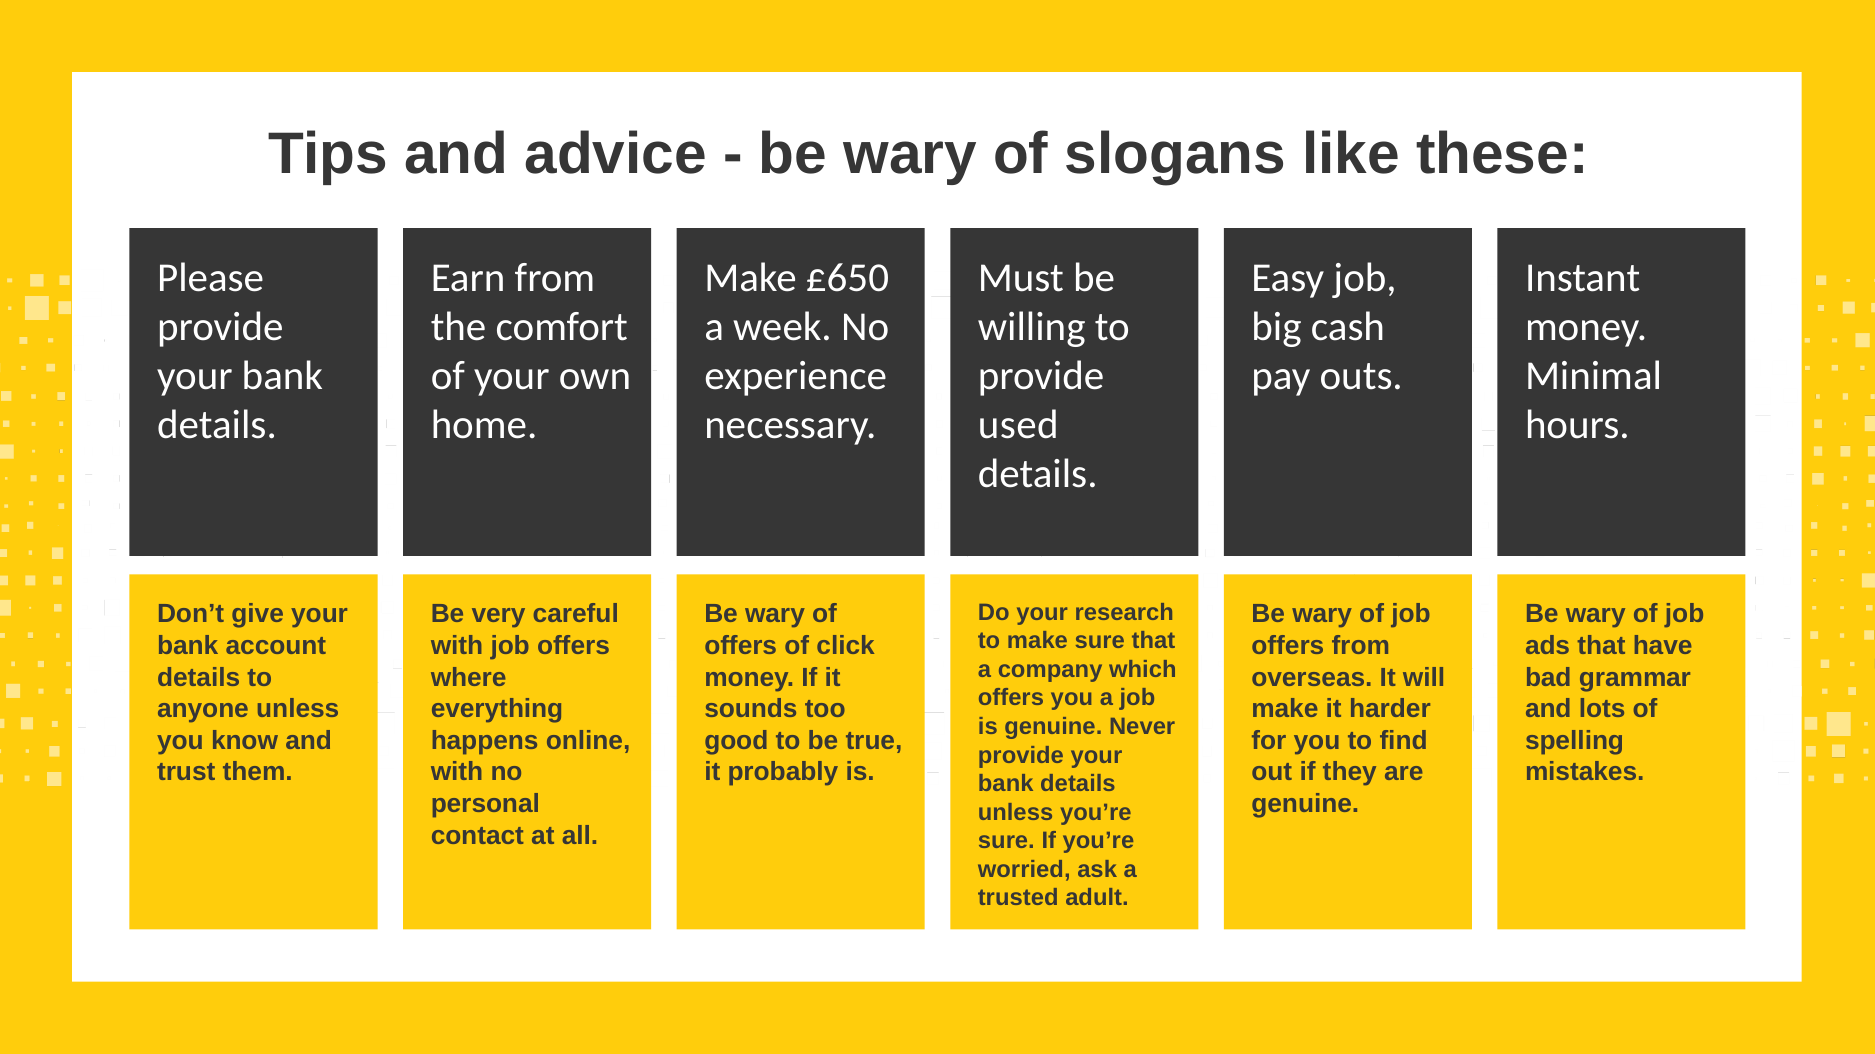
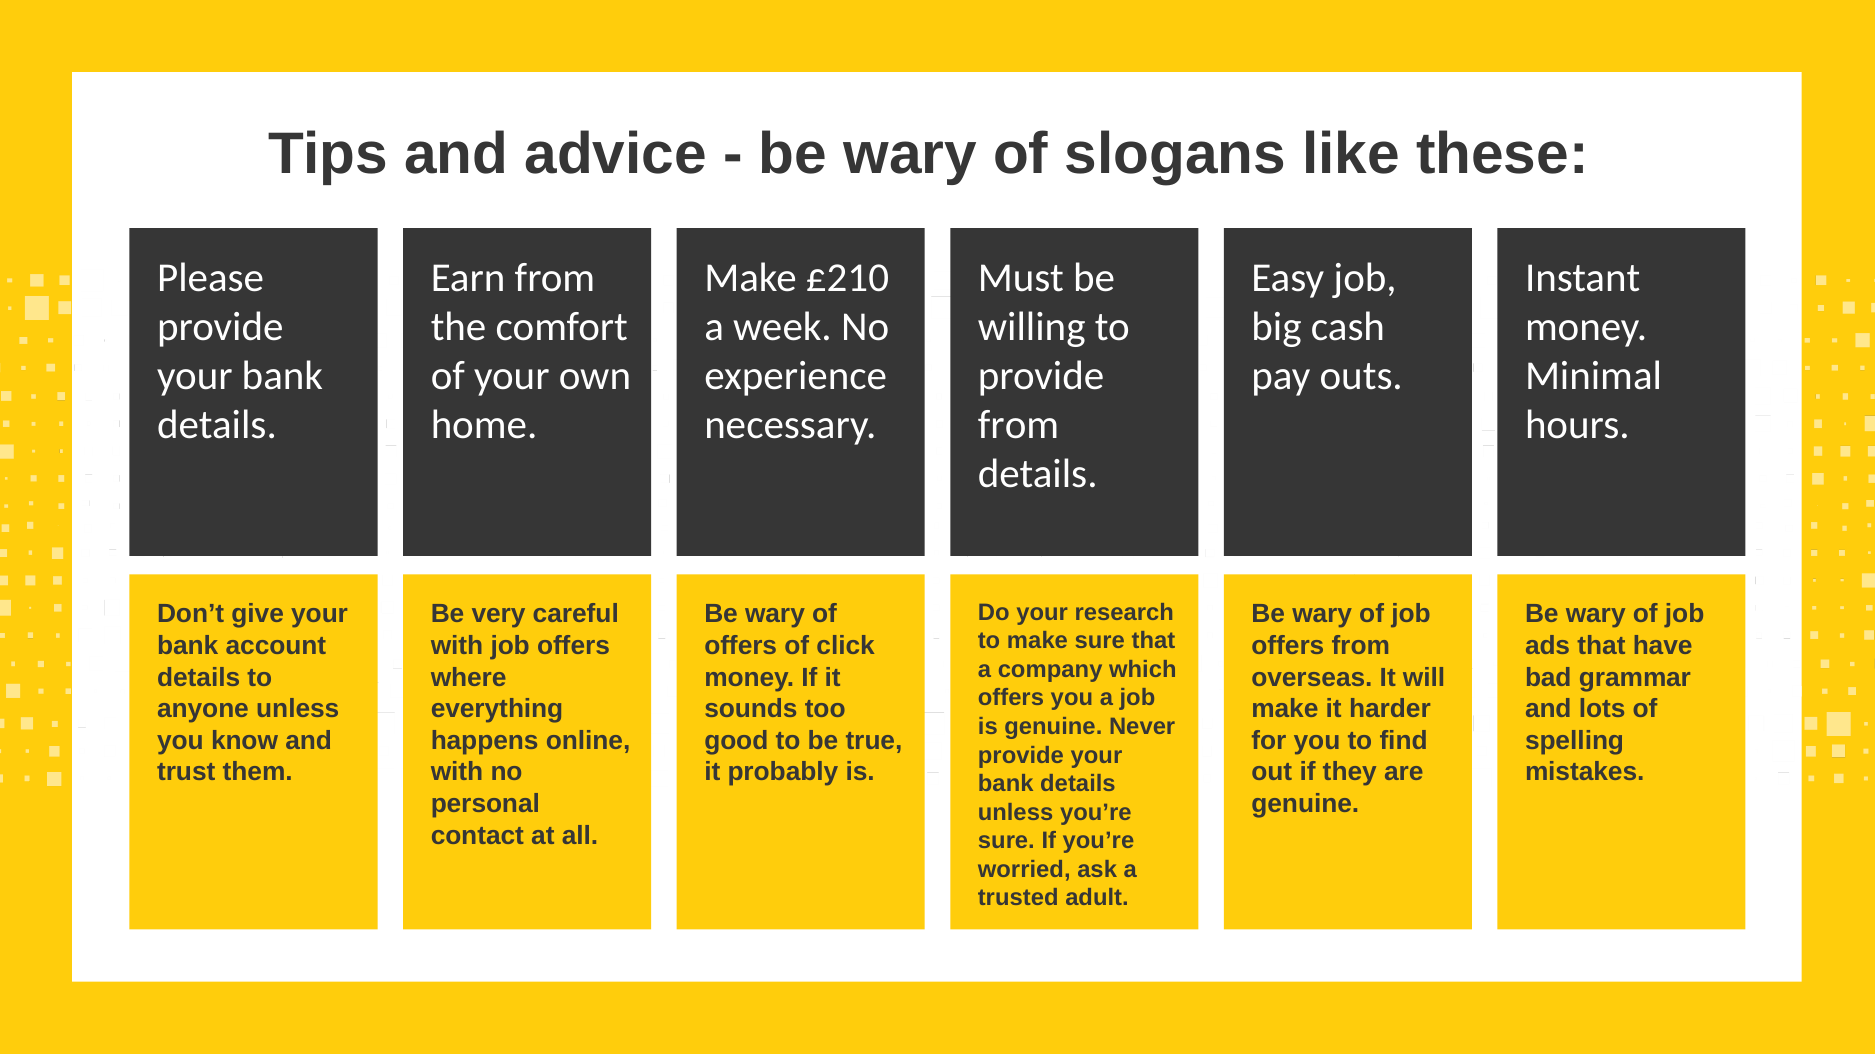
£650: £650 -> £210 (847, 278)
used: used -> from (1019, 425)
